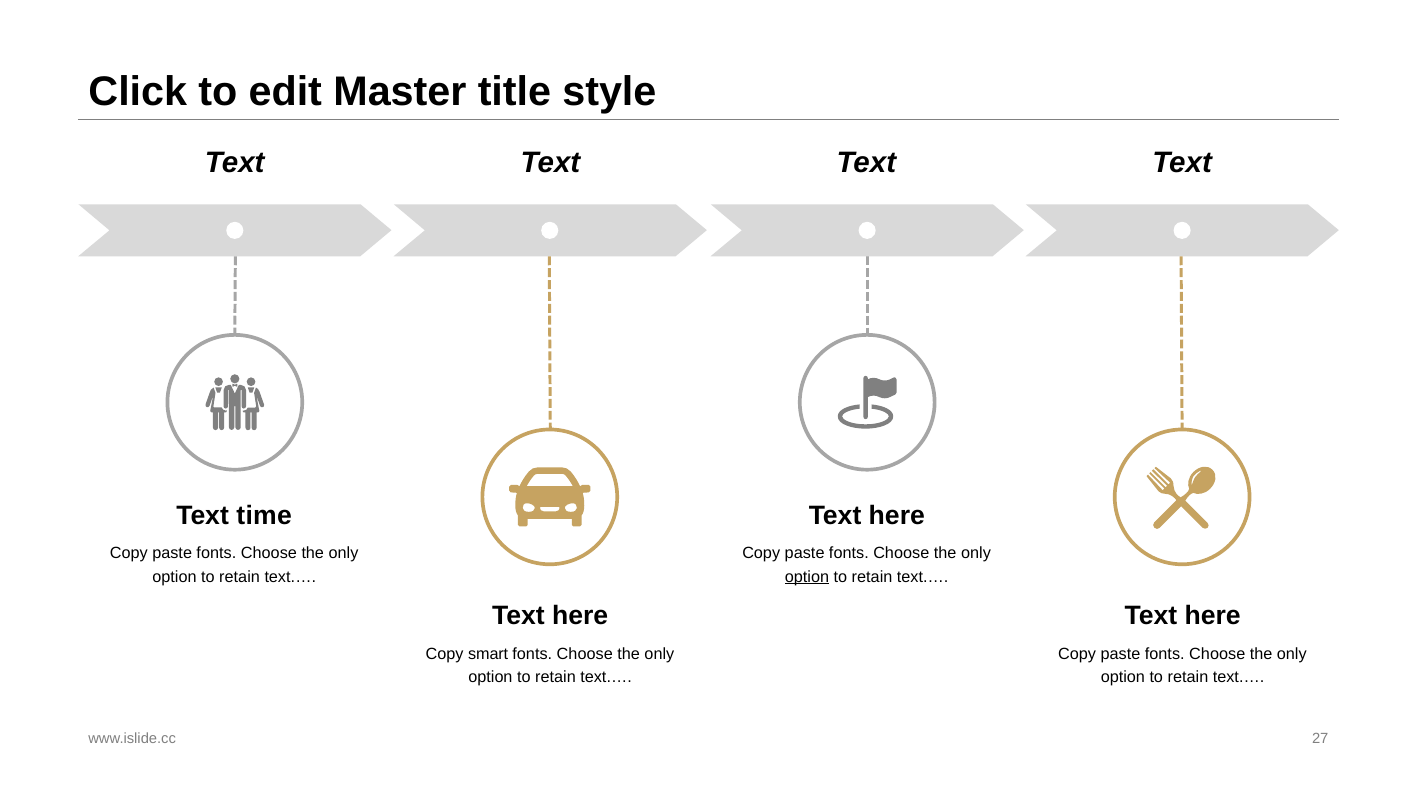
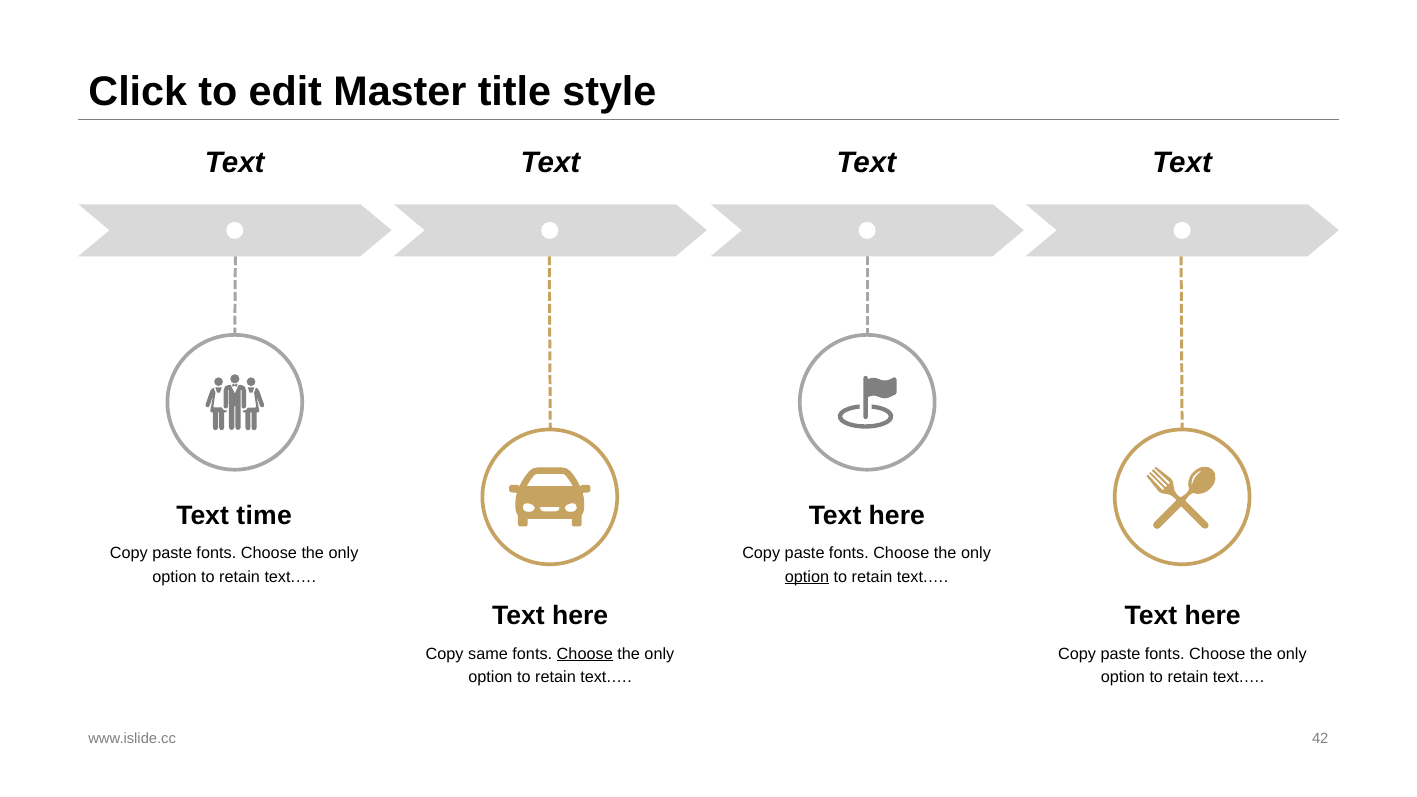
smart: smart -> same (488, 654)
Choose underline: none -> present (585, 654)
27: 27 -> 42 (1320, 738)
